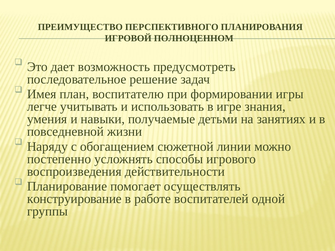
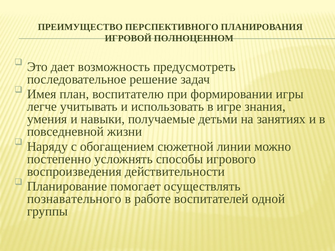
конструирование: конструирование -> познавательного (74, 199)
